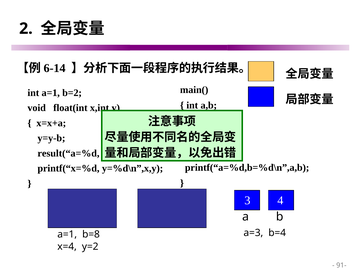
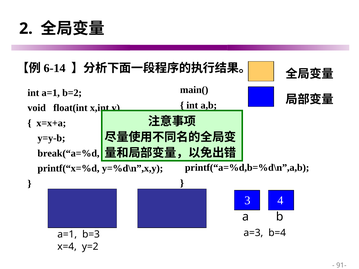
result(“a=%d: result(“a=%d -> break(“a=%d (68, 153)
b=8: b=8 -> b=3 (91, 235)
